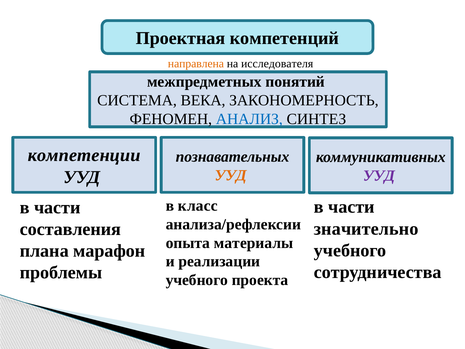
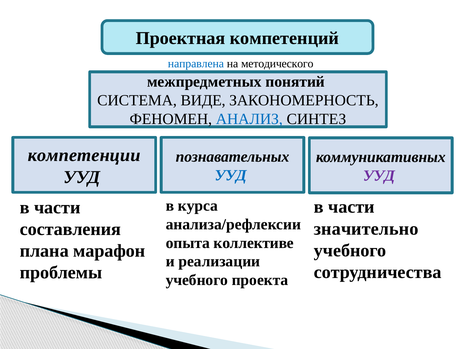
направлена colour: orange -> blue (196, 64)
исследователя: исследователя -> методического (277, 64)
ВЕКА: ВЕКА -> ВИДЕ (203, 100)
УУД colour: orange -> blue (231, 175)
класс: класс -> курса (198, 206)
материалы: материалы -> коллективе (254, 243)
